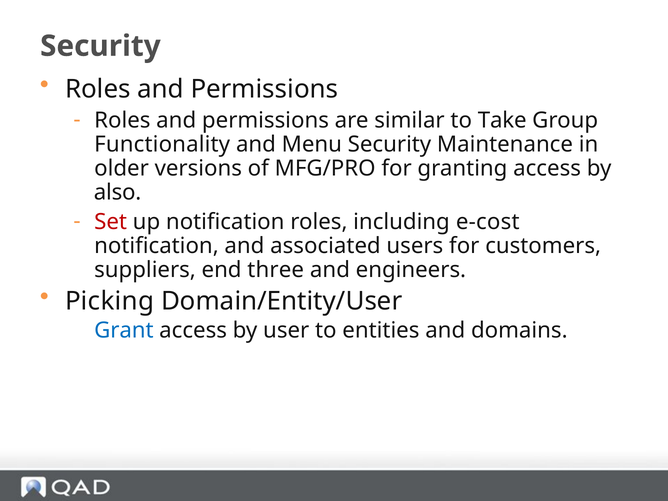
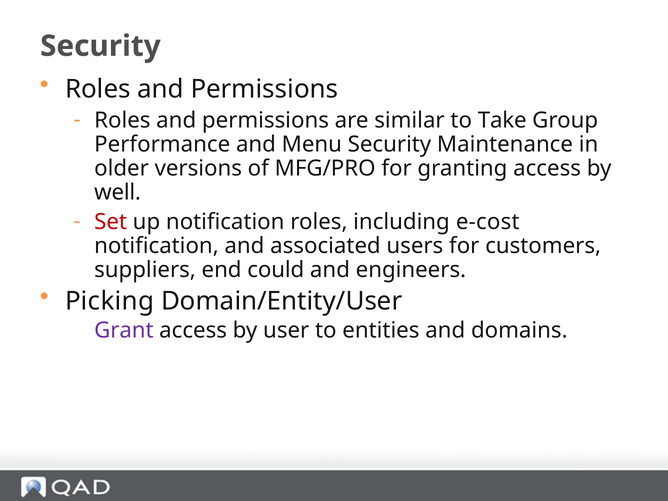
Functionality: Functionality -> Performance (162, 144)
also: also -> well (118, 192)
three: three -> could (276, 270)
Grant colour: blue -> purple (124, 330)
